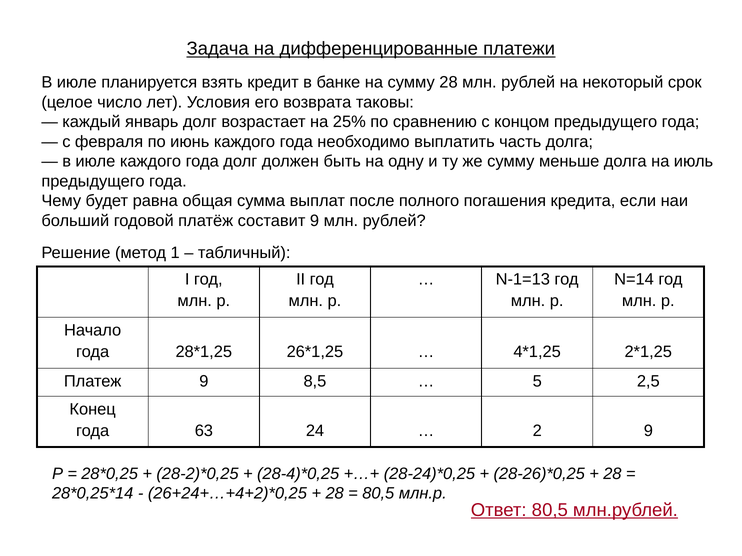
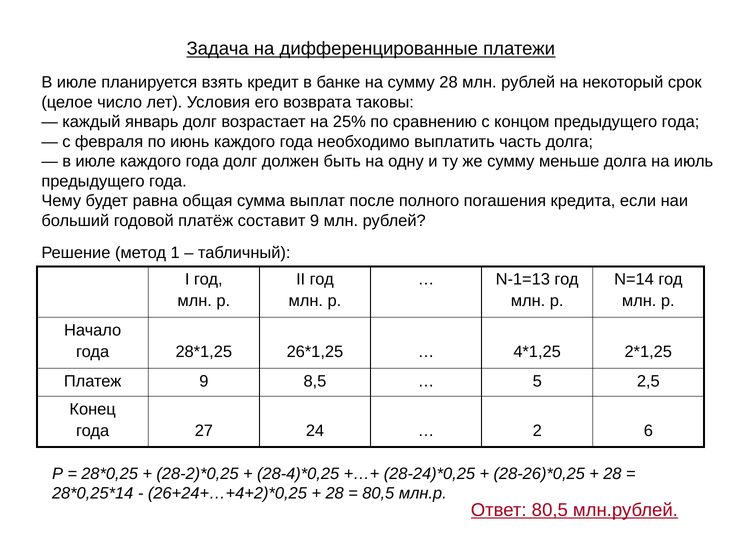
63: 63 -> 27 (204, 431)
2 9: 9 -> 6 (648, 431)
